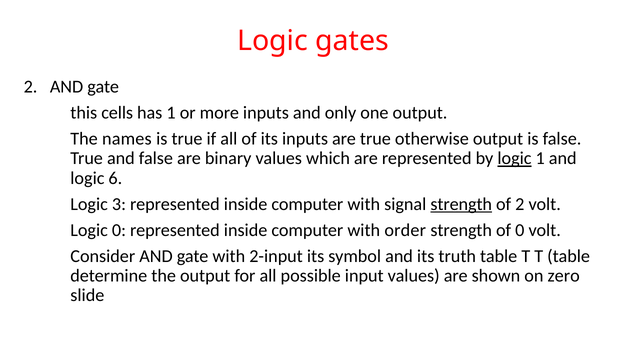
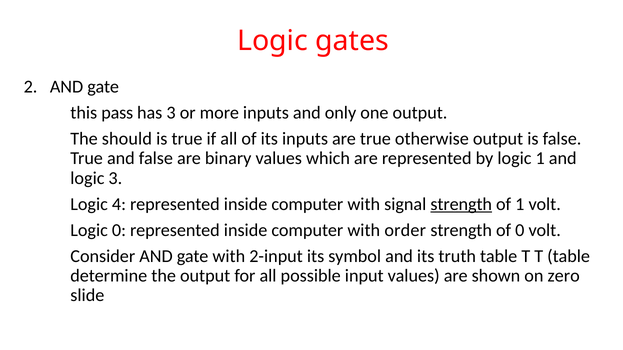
cells: cells -> pass (117, 113)
has 1: 1 -> 3 (171, 113)
names: names -> should (127, 139)
logic underline: present -> none (514, 159)
logic 6: 6 -> 3 (115, 178)
3: 3 -> 4 (119, 204)
of 2: 2 -> 1 (520, 204)
